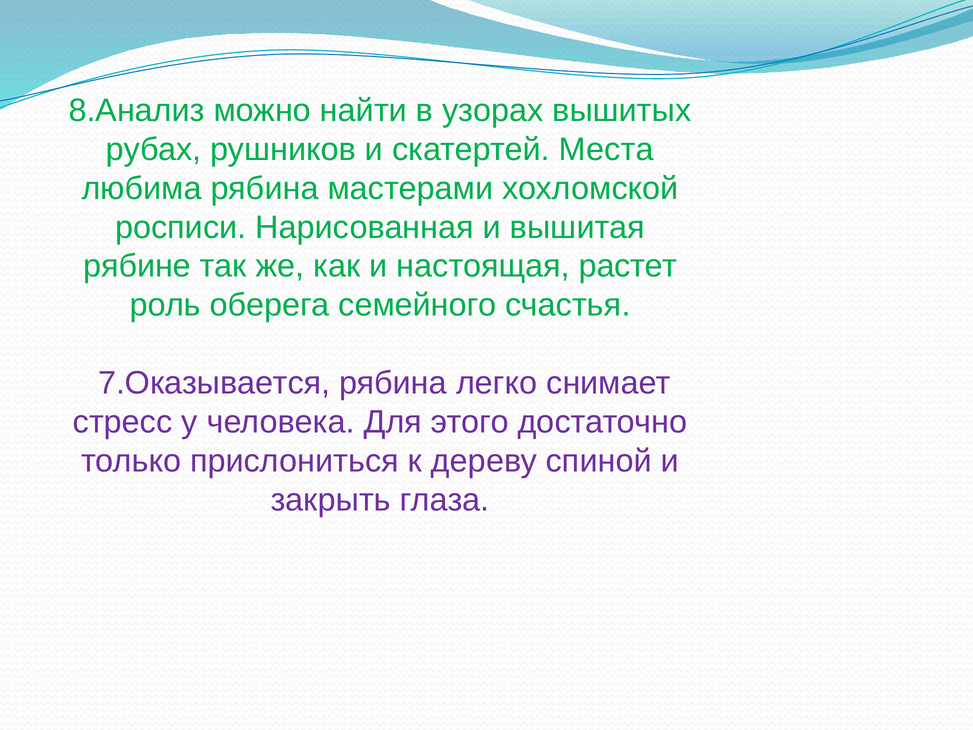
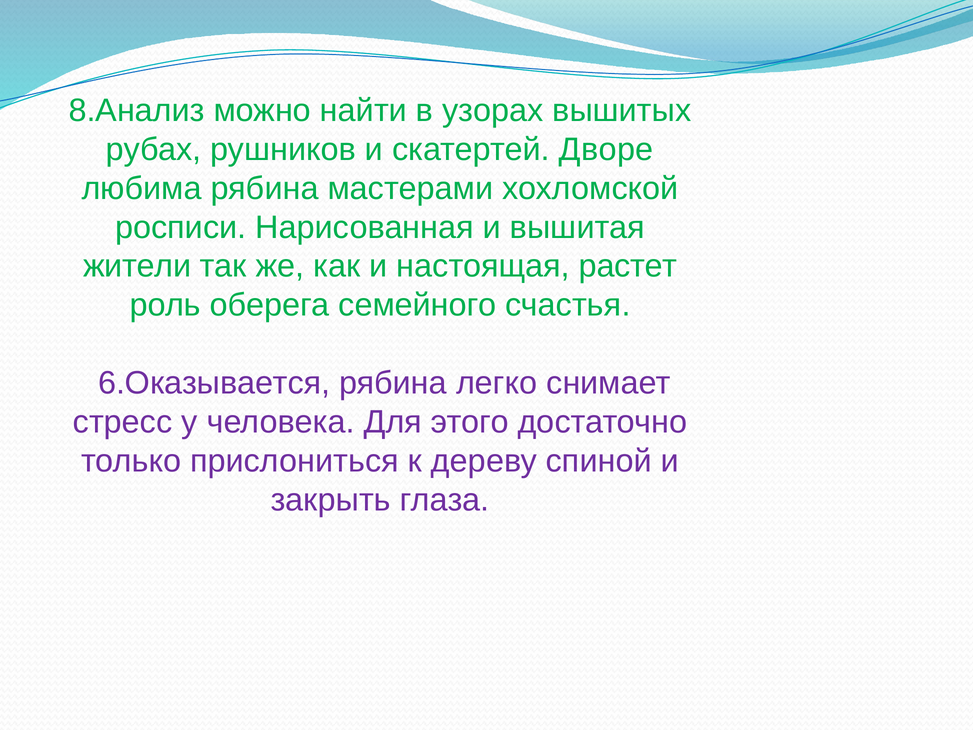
Места: Места -> Дворе (606, 149)
рябине: рябине -> жители (137, 266)
7.Оказывается: 7.Оказывается -> 6.Оказывается (214, 383)
